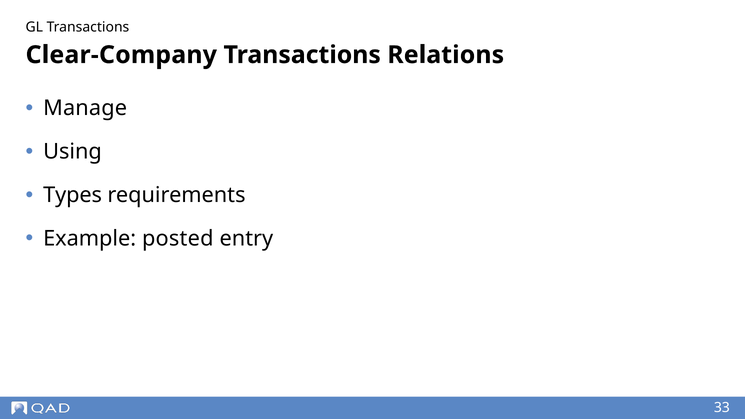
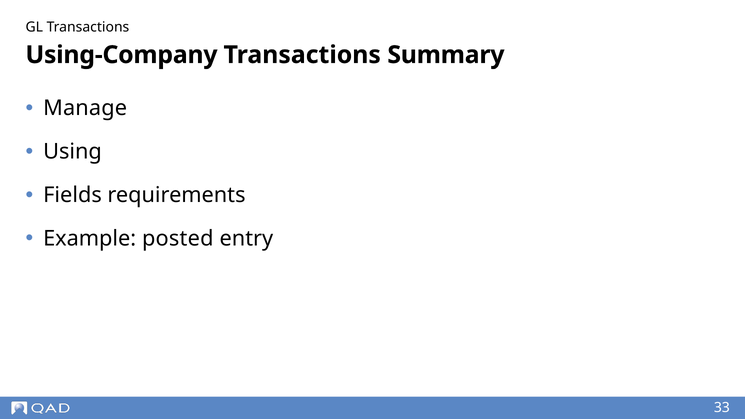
Clear-Company: Clear-Company -> Using-Company (121, 55)
Relations: Relations -> Summary (446, 55)
Types: Types -> Fields (73, 195)
